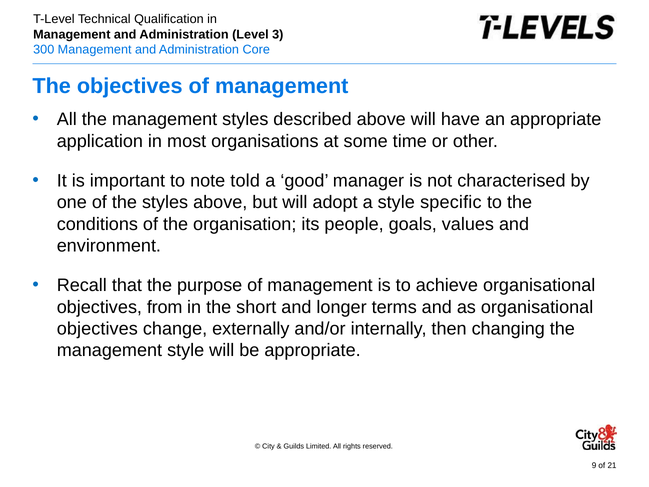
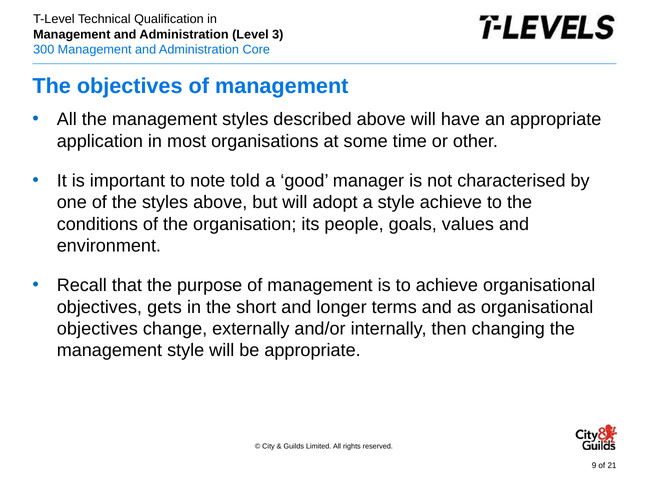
style specific: specific -> achieve (451, 202)
from: from -> gets (164, 307)
